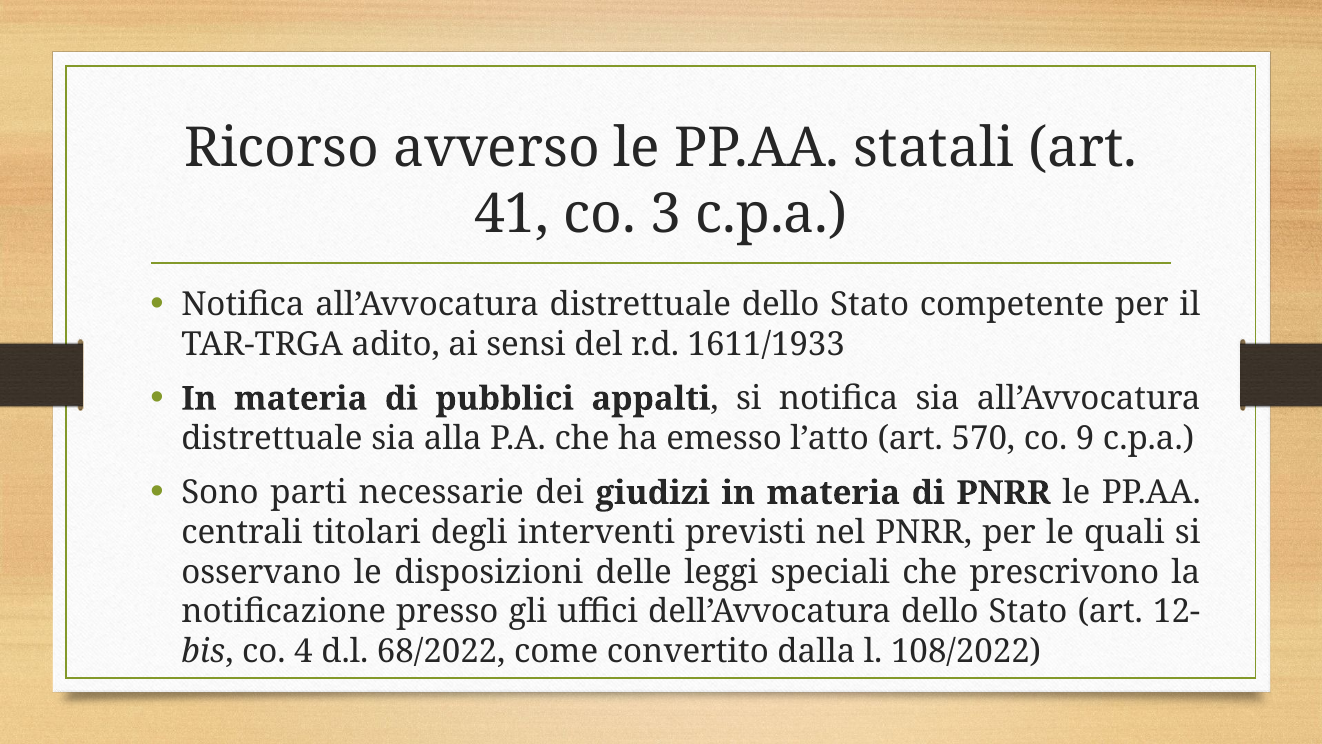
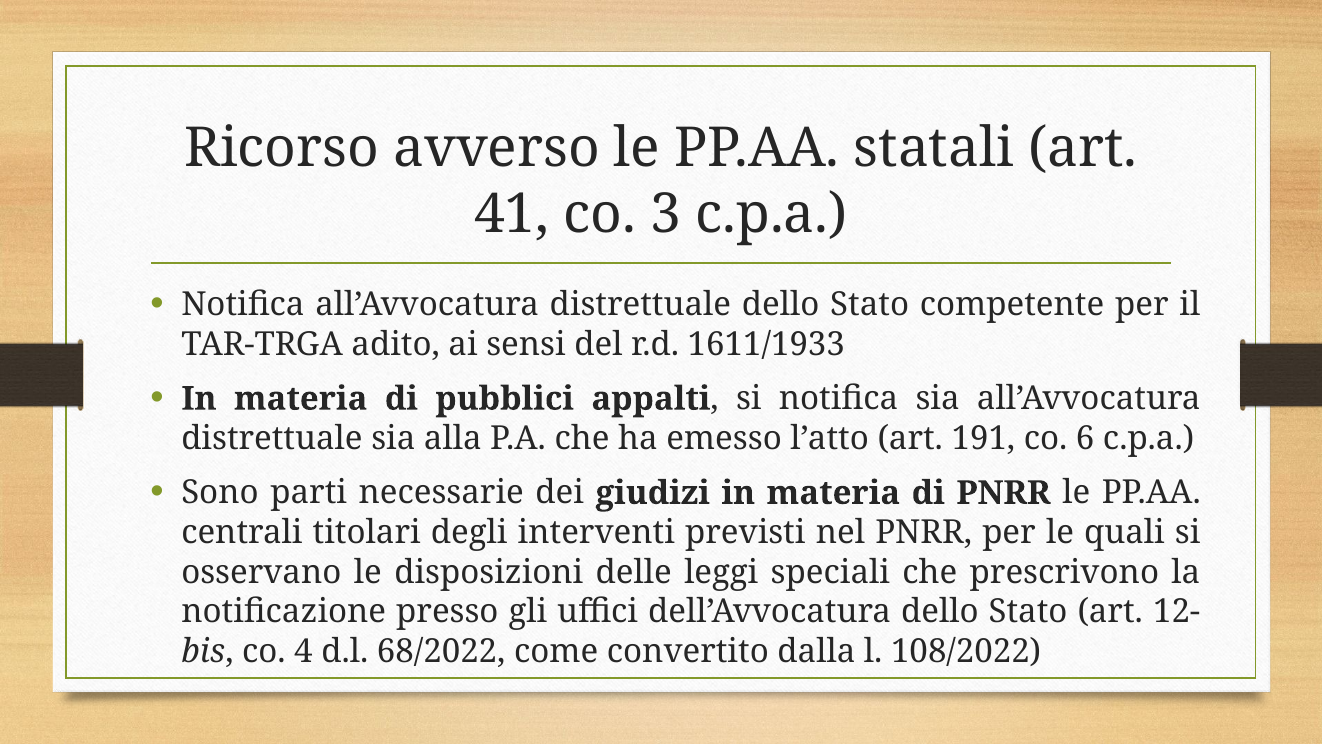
570: 570 -> 191 (983, 438)
9: 9 -> 6 (1085, 438)
